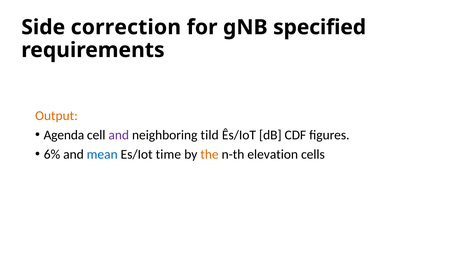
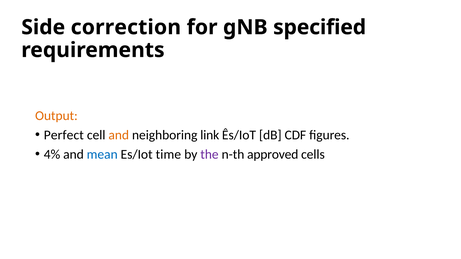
Agenda: Agenda -> Perfect (64, 135)
and colour: purple -> orange (119, 135)
tild: tild -> link (210, 135)
6%: 6% -> 4% (52, 154)
the colour: orange -> purple (209, 154)
elevation: elevation -> approved (273, 154)
